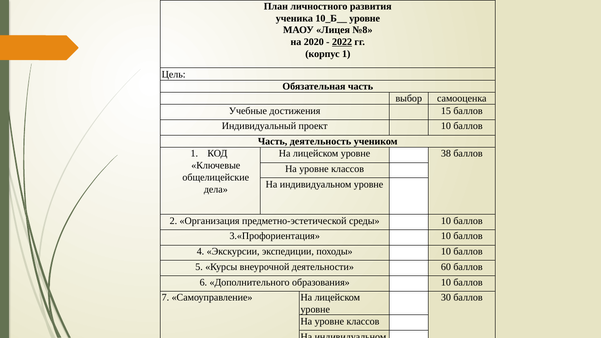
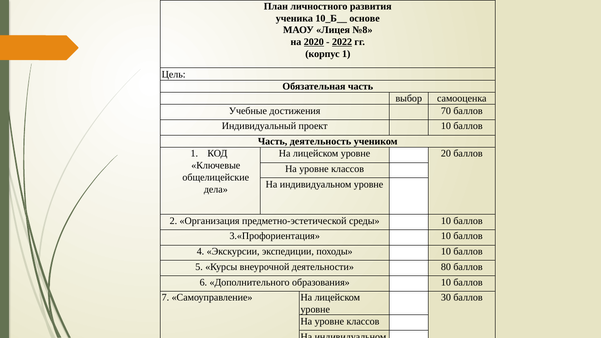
уровне: уровне -> основе (365, 18)
2020 underline: none -> present (314, 42)
15: 15 -> 70 (446, 111)
38: 38 -> 20 (446, 154)
60: 60 -> 80 (446, 267)
